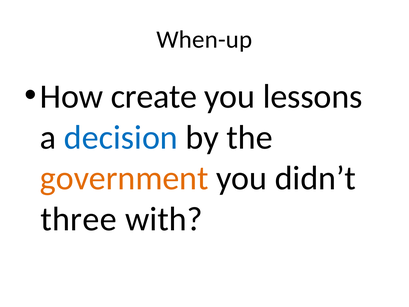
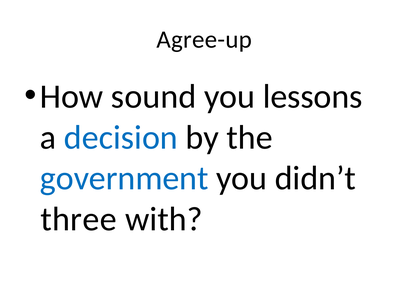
When-up: When-up -> Agree-up (204, 40)
create: create -> sound (154, 96)
government colour: orange -> blue (124, 178)
